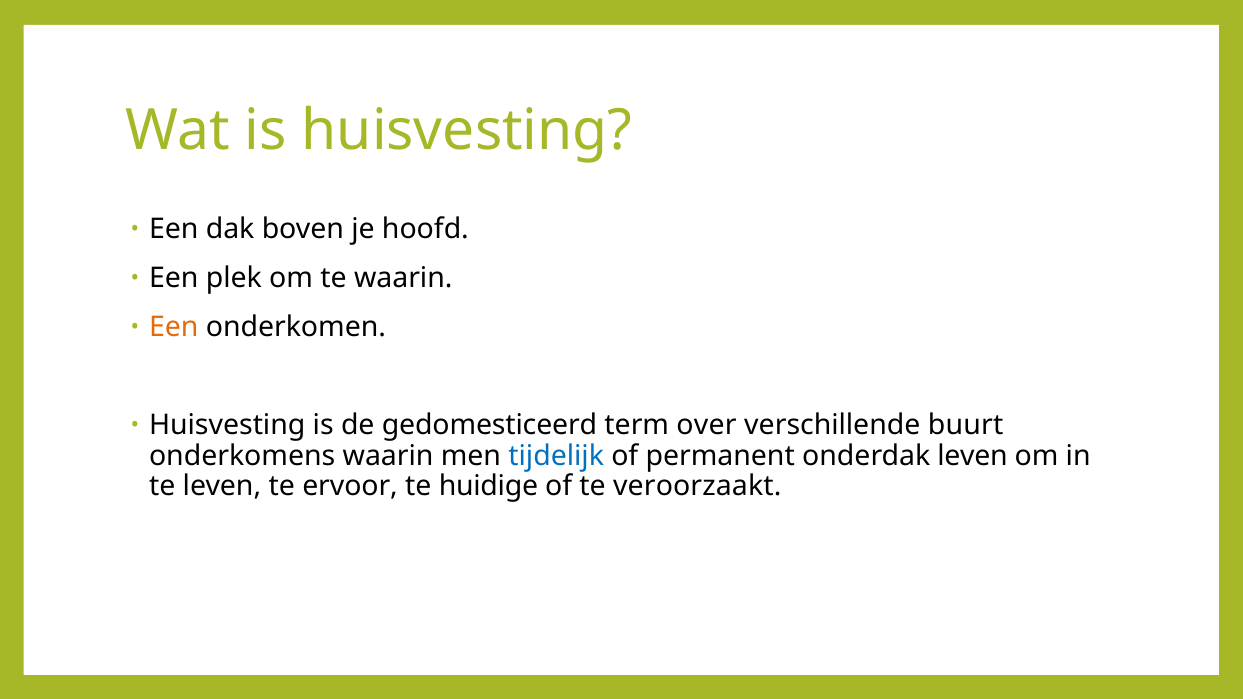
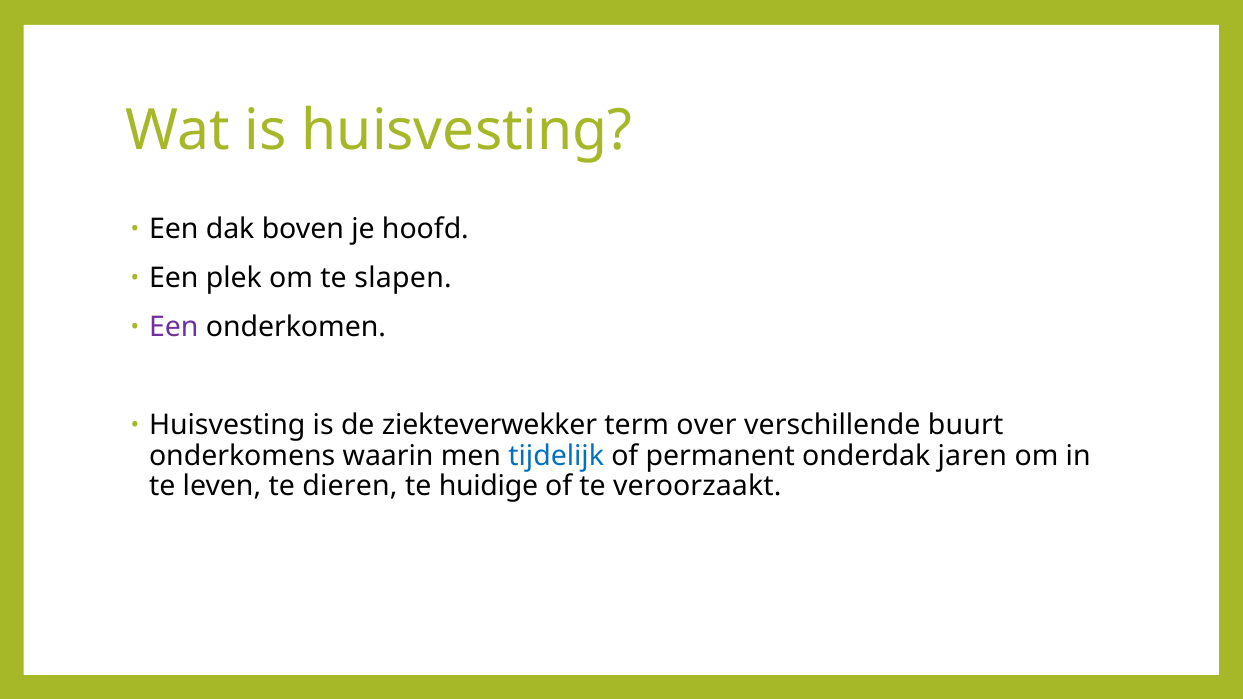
te waarin: waarin -> slapen (403, 278)
Een colour: orange -> purple (174, 327)
gedomesticeerd: gedomesticeerd -> ziekteverwekker (490, 425)
onderdak leven: leven -> jaren (972, 456)
ervoor: ervoor -> dieren (350, 487)
